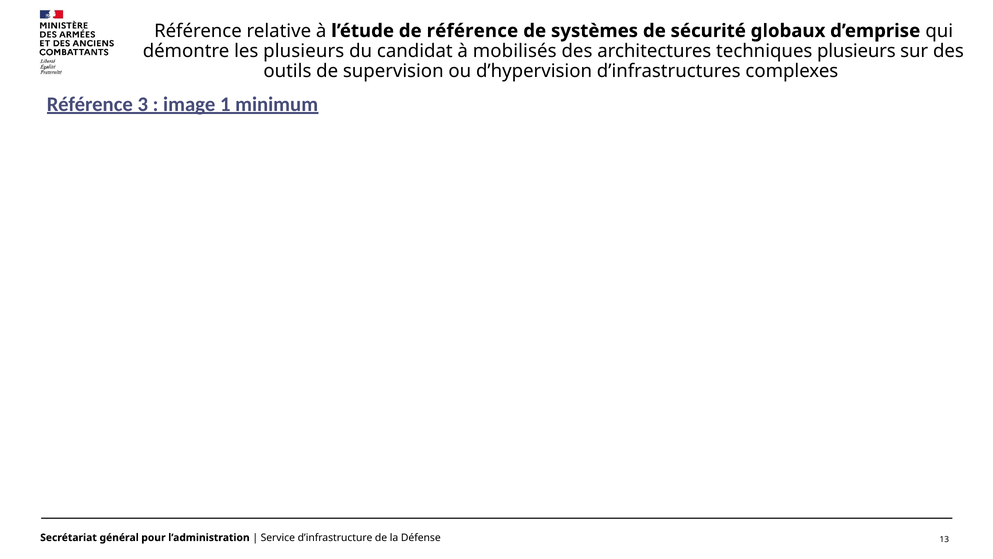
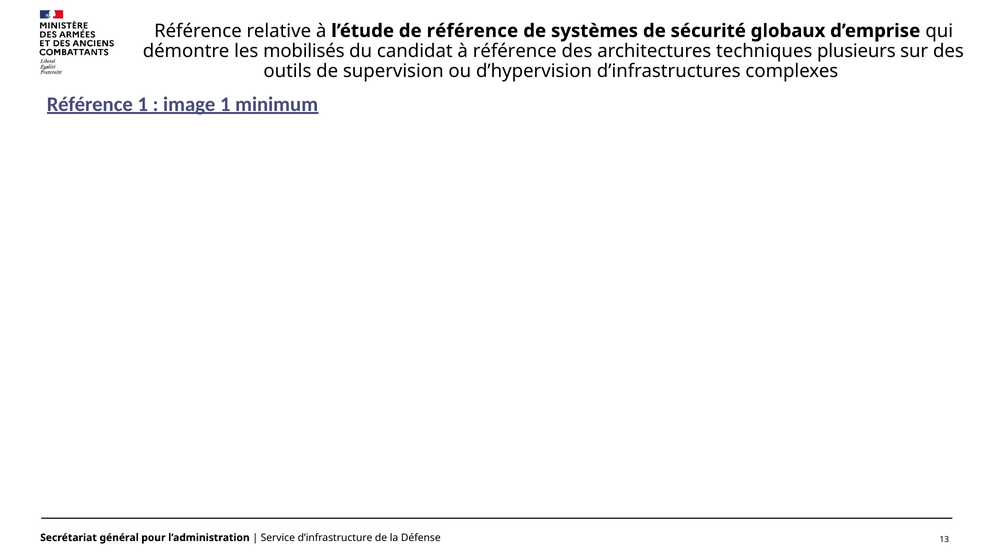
les plusieurs: plusieurs -> mobilisés (304, 51)
à mobilisés: mobilisés -> référence (515, 51)
Référence 3: 3 -> 1 (143, 104)
